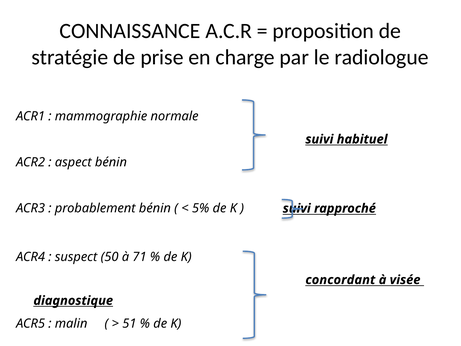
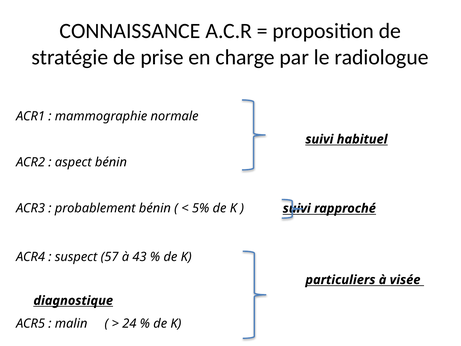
50: 50 -> 57 (110, 257)
71: 71 -> 43 (140, 257)
concordant: concordant -> particuliers (340, 280)
51: 51 -> 24 (129, 323)
